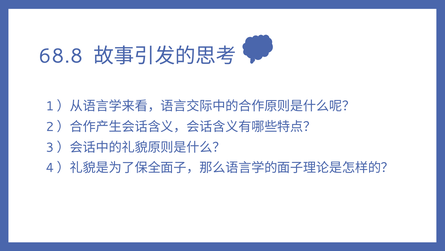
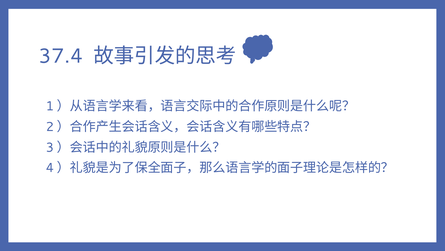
68.8: 68.8 -> 37.4 (61, 56)
